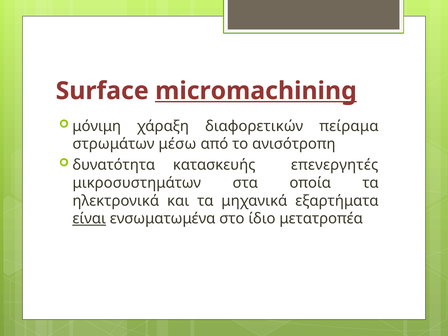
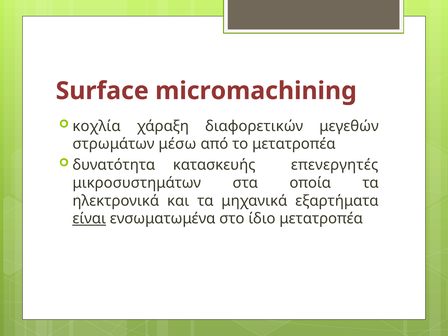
micromachining underline: present -> none (256, 91)
μόνιμη: μόνιμη -> κοχλία (97, 126)
πείραμα: πείραμα -> μεγεθών (349, 126)
το ανισότροπη: ανισότροπη -> μετατροπέα (294, 144)
